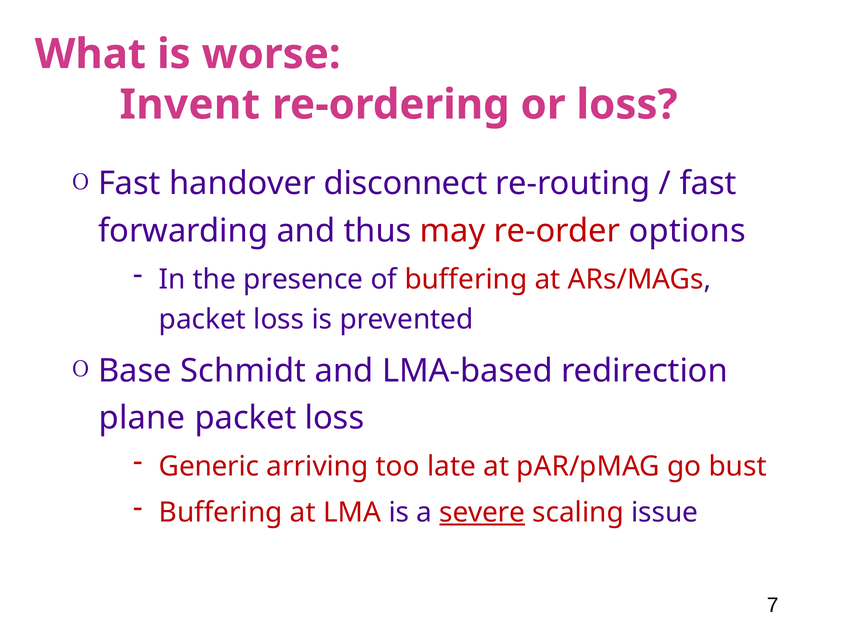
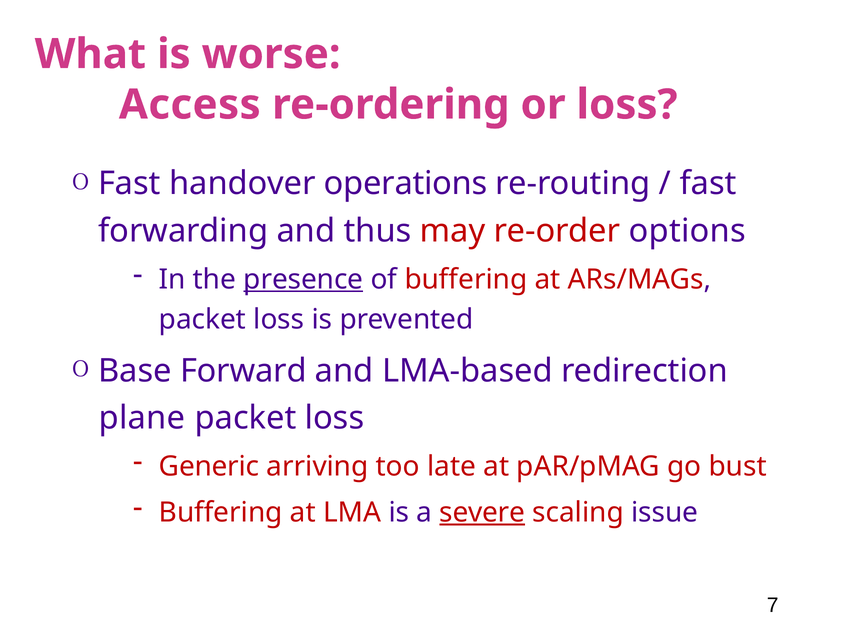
Invent: Invent -> Access (190, 105)
disconnect: disconnect -> operations (406, 184)
presence underline: none -> present (303, 279)
Schmidt: Schmidt -> Forward (243, 371)
